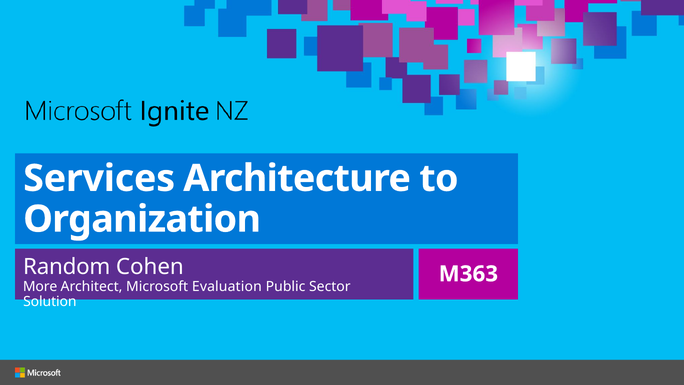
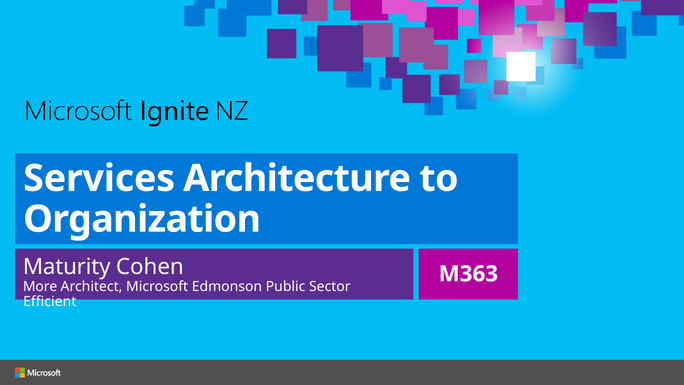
Random: Random -> Maturity (67, 266)
Evaluation: Evaluation -> Edmonson (227, 286)
Solution: Solution -> Efficient (50, 301)
